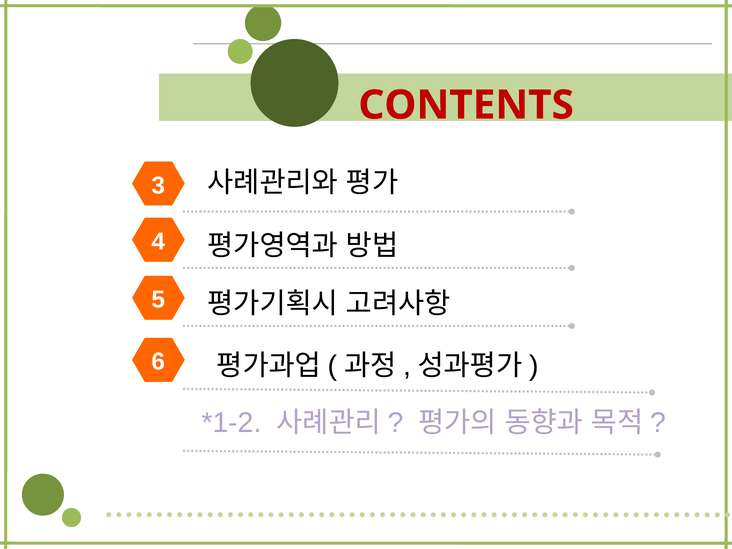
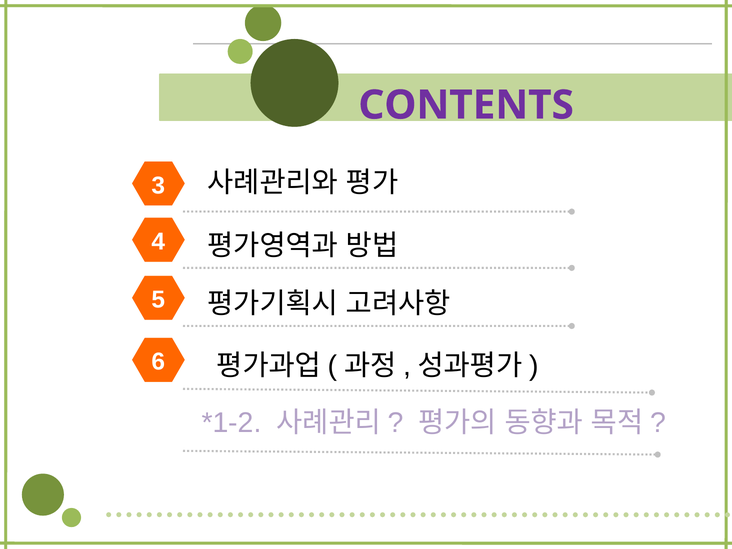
CONTENTS colour: red -> purple (466, 105)
